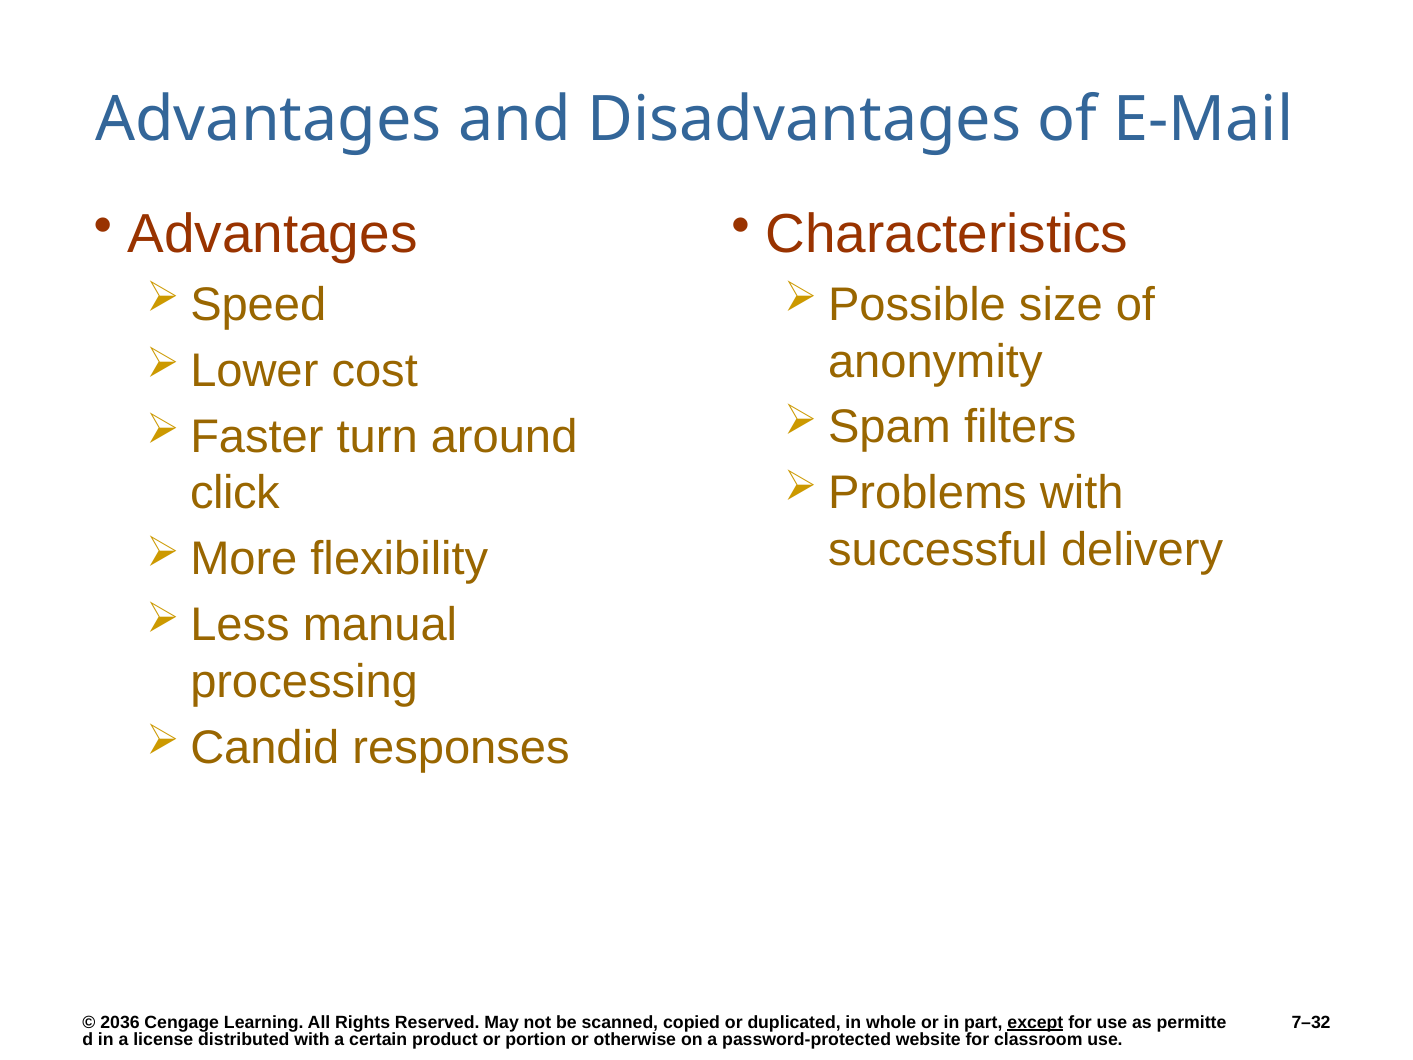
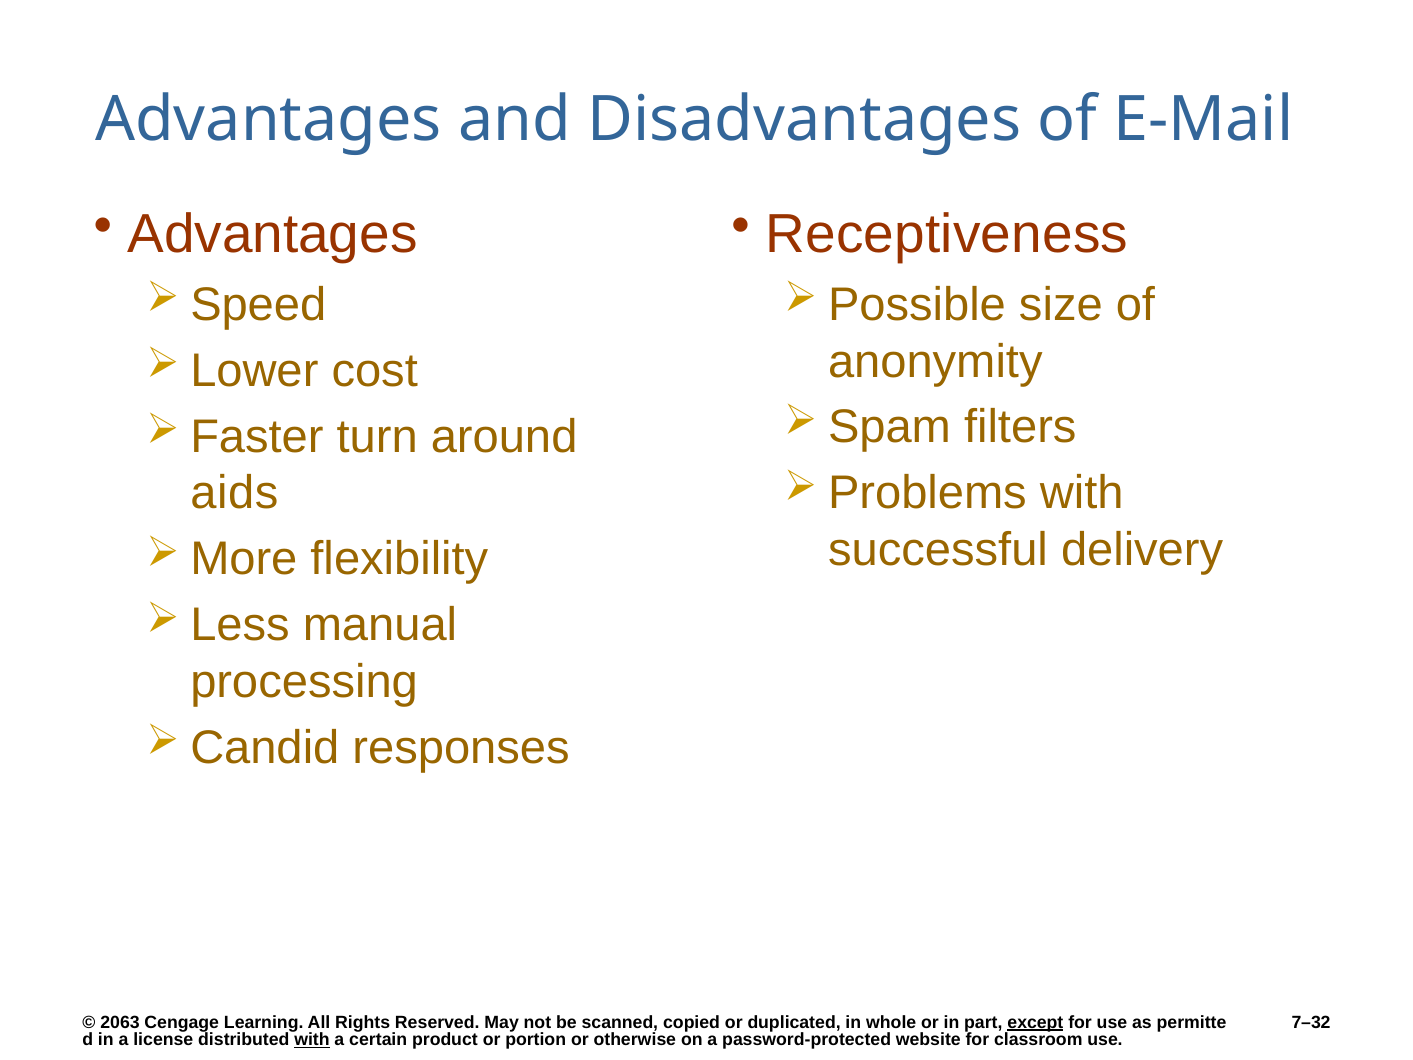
Characteristics: Characteristics -> Receptiveness (947, 235)
click: click -> aids (234, 493)
2036: 2036 -> 2063 (120, 1022)
with underline: none -> present (312, 1040)
